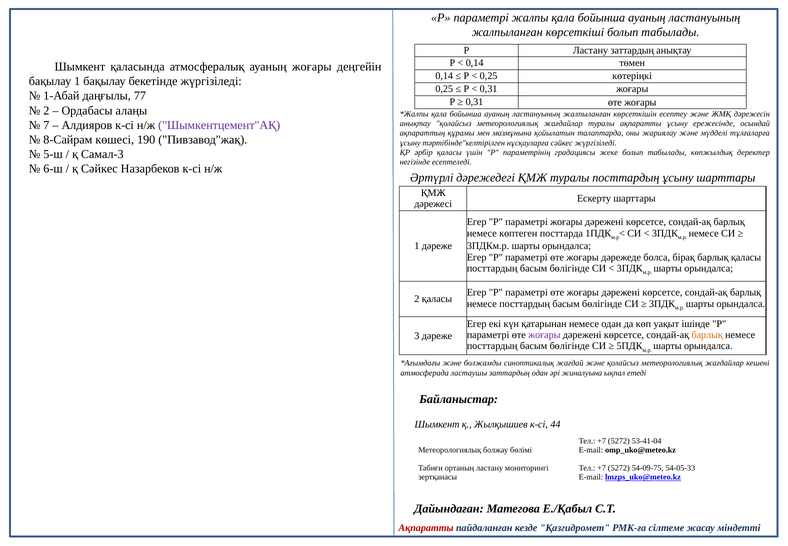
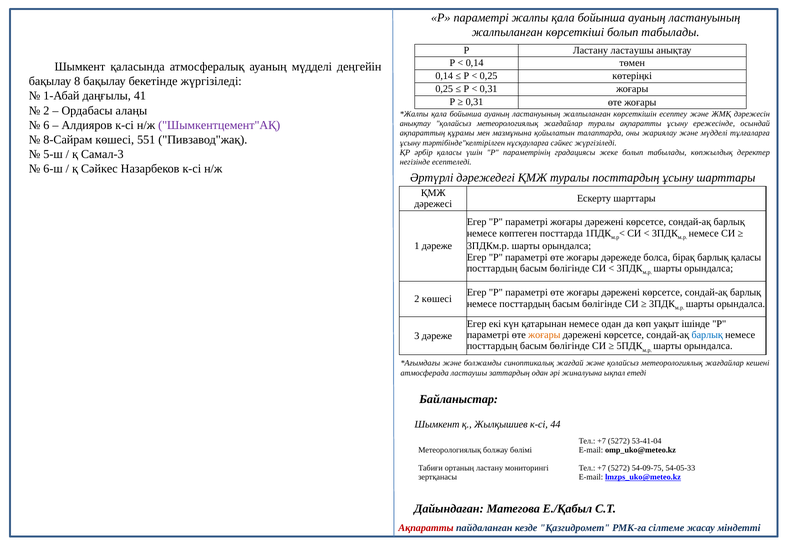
Ластану заттардың: заттардың -> ластаушы (632, 51)
ауаның жоғары: жоғары -> мүдделі (312, 67)
бақылау 1: 1 -> 8 (77, 81)
77: 77 -> 41 (140, 96)
7: 7 -> 6 (46, 125)
190: 190 -> 551 (146, 140)
2 қаласы: қаласы -> көшесі (437, 299)
жоғары colour: purple -> orange (544, 335)
барлық colour: orange -> blue (707, 335)
